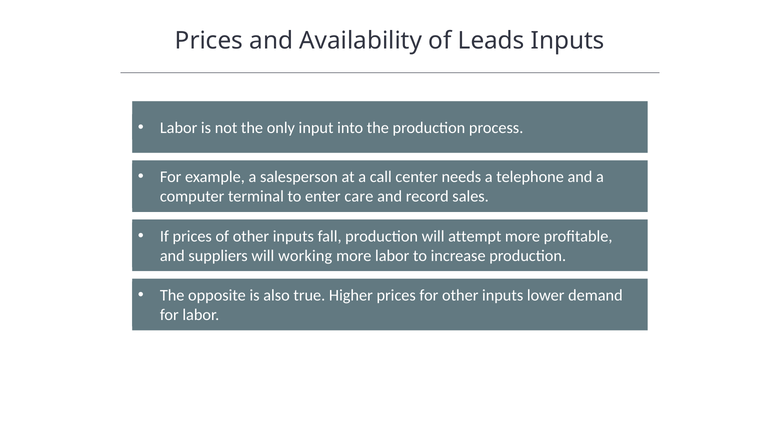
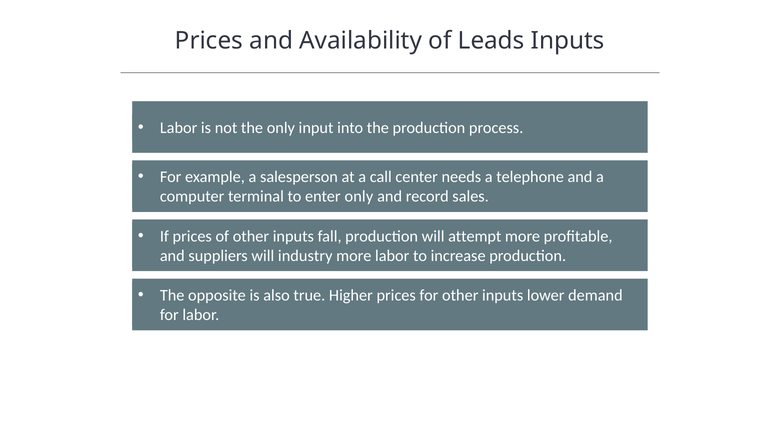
enter care: care -> only (359, 196)
working: working -> industry (305, 256)
